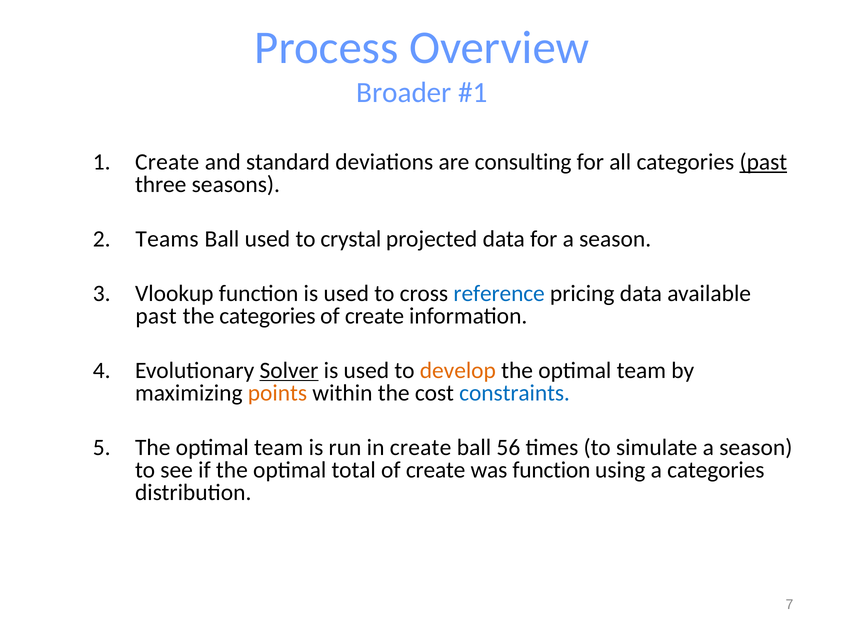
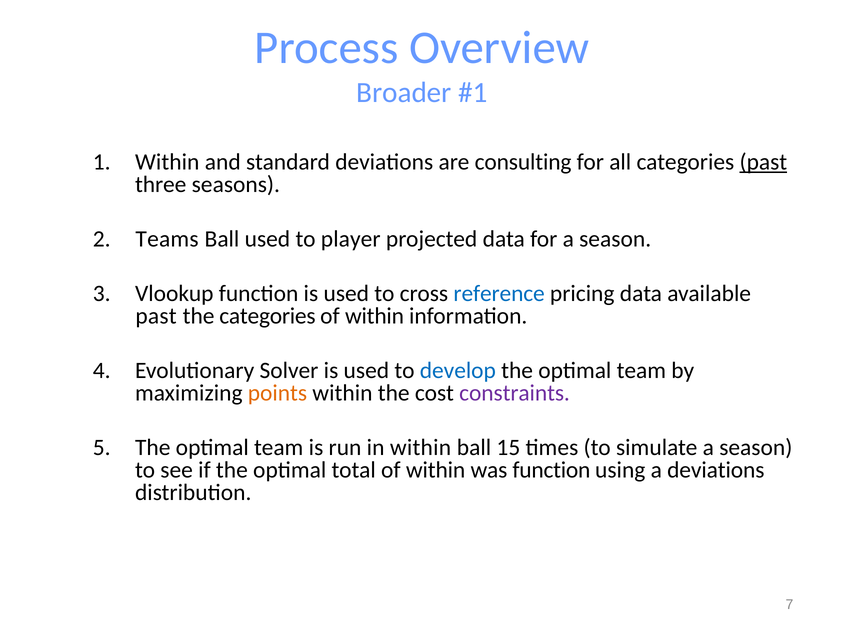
1 Create: Create -> Within (167, 162)
crystal: crystal -> player (351, 239)
create: create -> within (374, 316)
Solver underline: present -> none (289, 370)
develop colour: orange -> blue (458, 370)
constraints colour: blue -> purple (515, 393)
in create: create -> within (421, 447)
56: 56 -> 15 (508, 447)
total of create: create -> within (436, 470)
a categories: categories -> deviations (716, 470)
